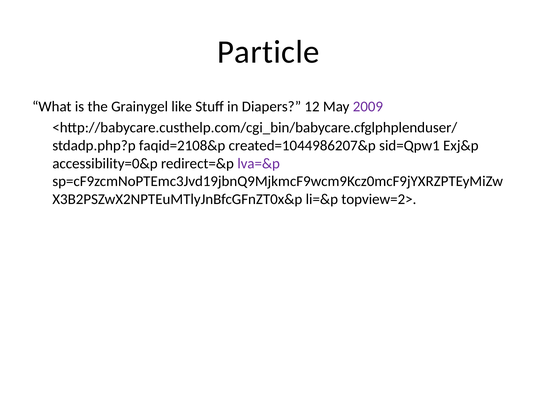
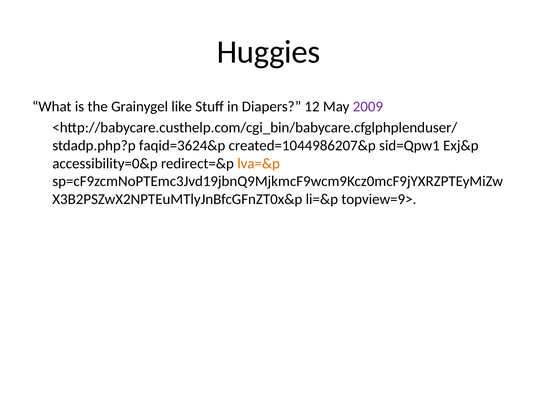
Particle: Particle -> Huggies (269, 52)
faqid=2108&p: faqid=2108&p -> faqid=3624&p (182, 145)
lva=&p colour: purple -> orange (259, 163)
topview=2>: topview=2> -> topview=9> (379, 199)
